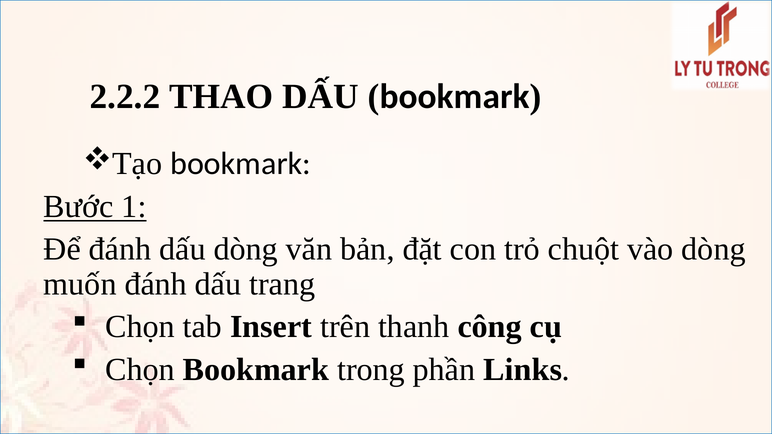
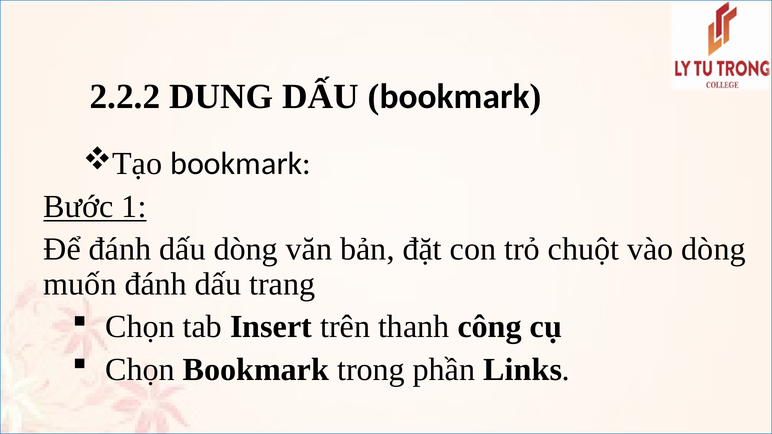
THAO: THAO -> DUNG (221, 97)
